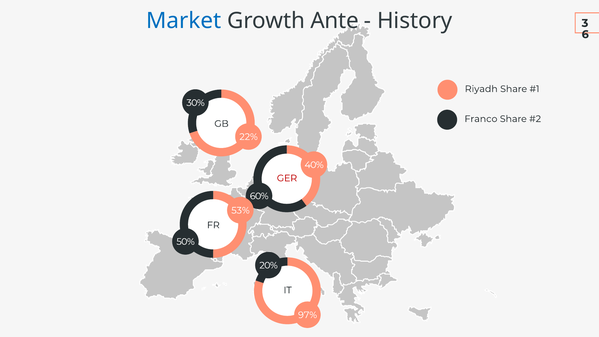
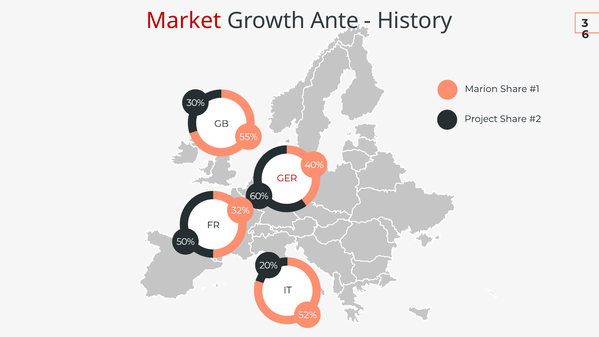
Market colour: blue -> red (184, 21)
Riyadh: Riyadh -> Marion (481, 89)
Franco: Franco -> Project (481, 119)
22%: 22% -> 55% (249, 137)
53%: 53% -> 32% (241, 210)
97%: 97% -> 52% (308, 315)
